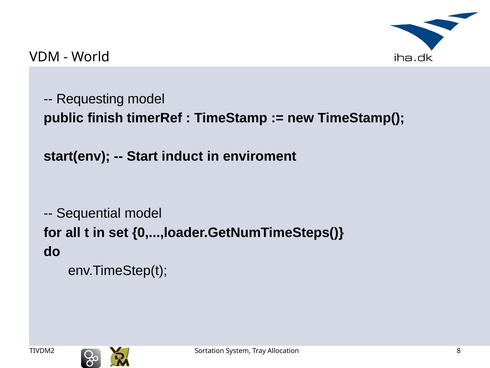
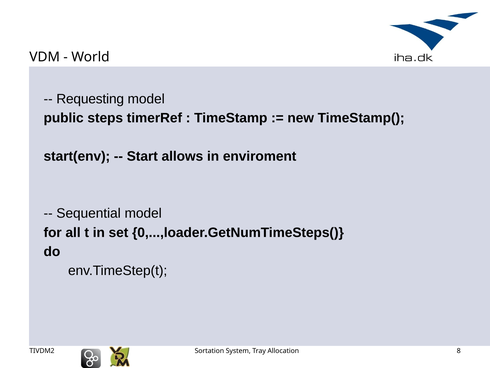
finish: finish -> steps (105, 118)
induct: induct -> allows (182, 156)
